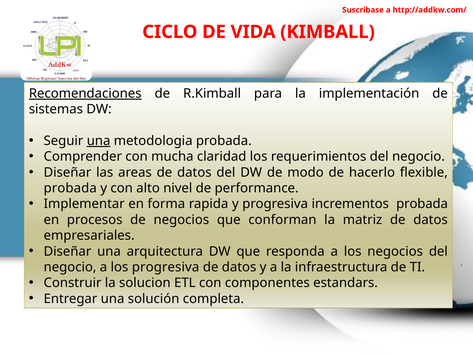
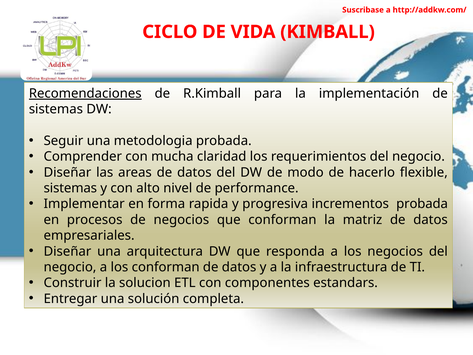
una underline: present -> none (99, 141)
probada: probada -> sistemas (70, 188)
los progresiva: progresiva -> conforman (166, 267)
